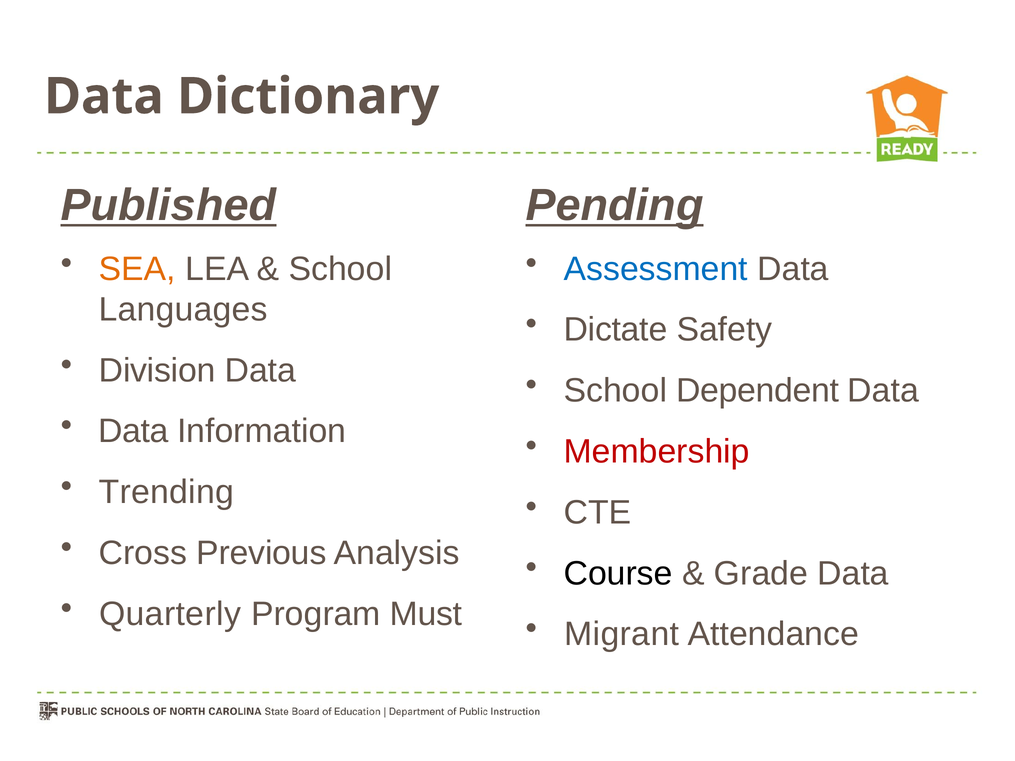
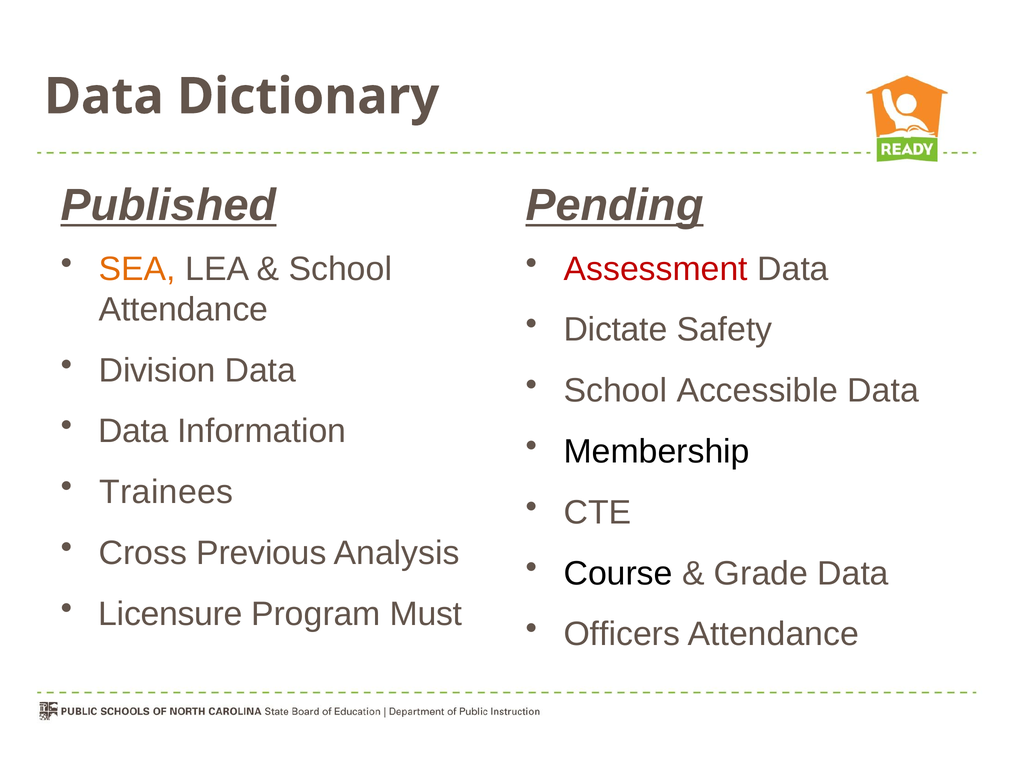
Assessment colour: blue -> red (656, 269)
Languages: Languages -> Attendance (183, 310)
Dependent: Dependent -> Accessible (757, 391)
Membership colour: red -> black (657, 452)
Trending: Trending -> Trainees (166, 492)
Quarterly: Quarterly -> Licensure (170, 614)
Migrant: Migrant -> Officers (622, 634)
